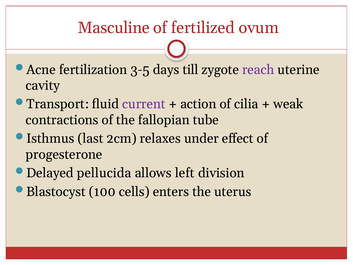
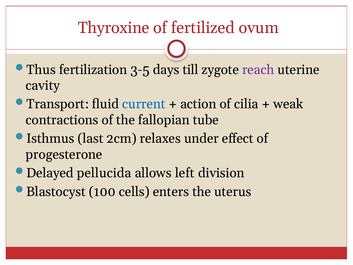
Masculine: Masculine -> Thyroxine (114, 28)
Acne: Acne -> Thus (41, 70)
current colour: purple -> blue (144, 104)
